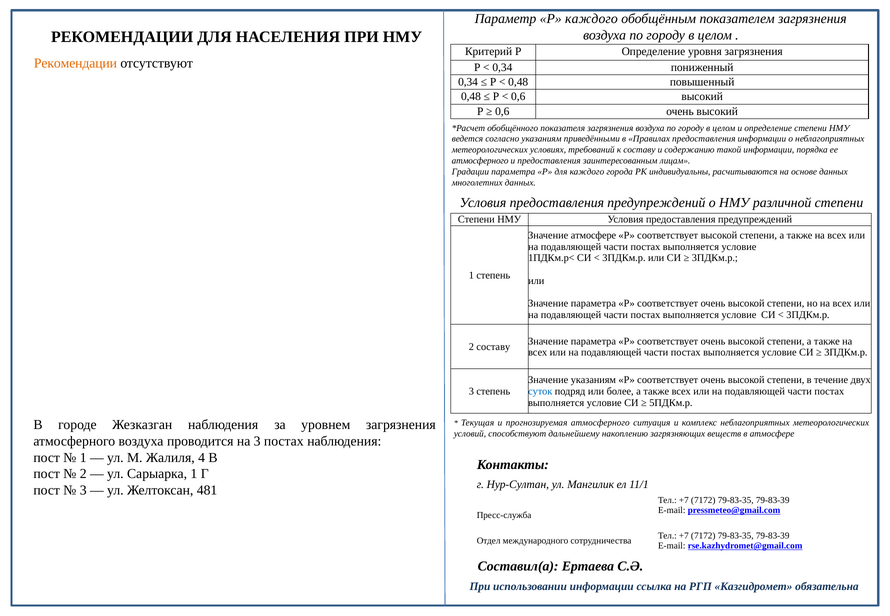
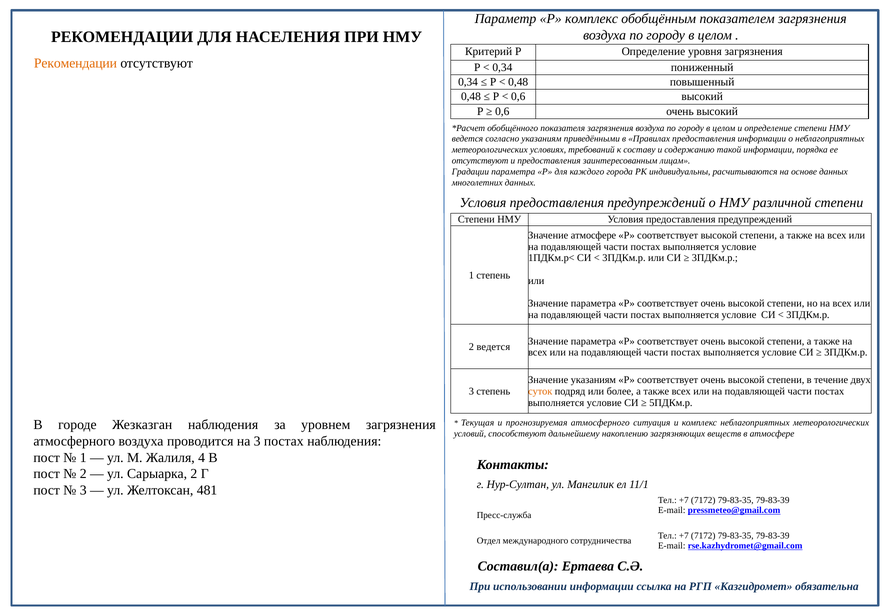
Р каждого: каждого -> комплекс (592, 19)
атмосферного: атмосферного -> отсутствуют (480, 161)
2 составу: составу -> ведется (493, 347)
суток colour: blue -> orange (540, 391)
Сарыарка 1: 1 -> 2 (194, 474)
